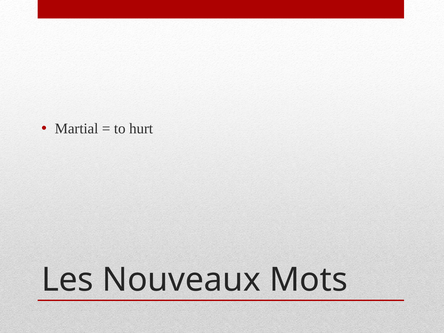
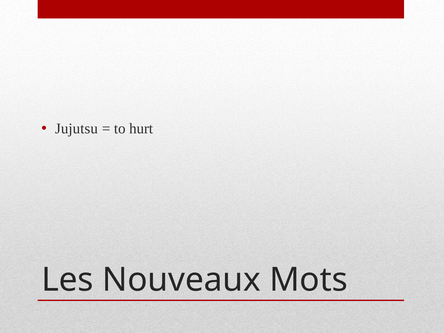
Martial: Martial -> Jujutsu (76, 129)
